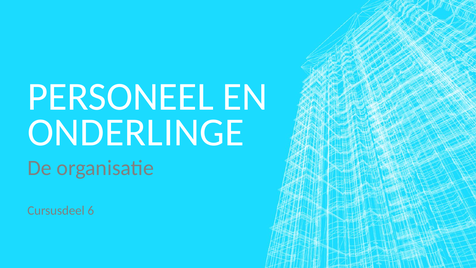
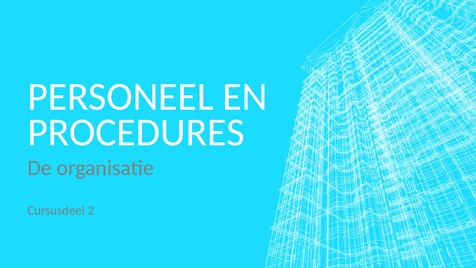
ONDERLINGE: ONDERLINGE -> PROCEDURES (136, 132)
6: 6 -> 2 (91, 210)
